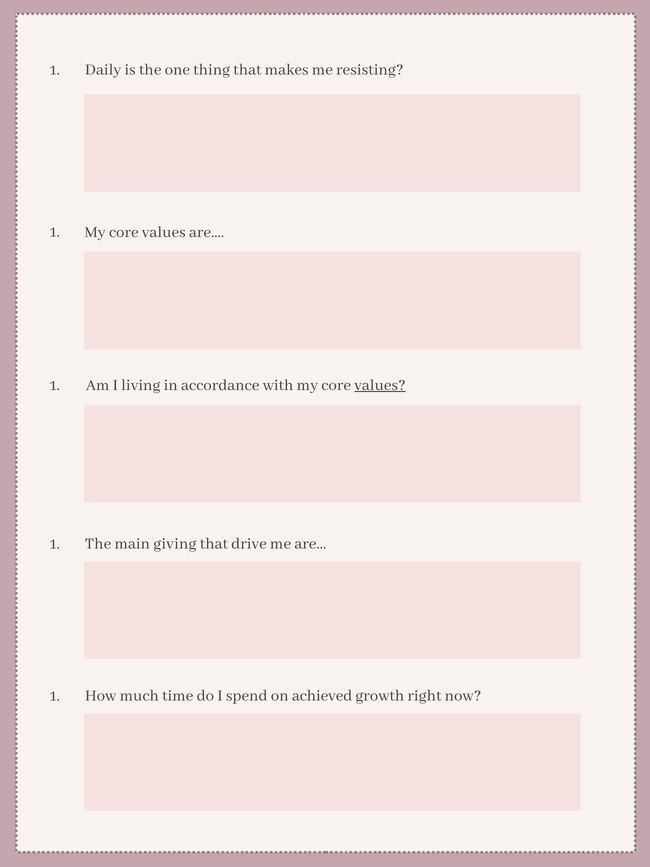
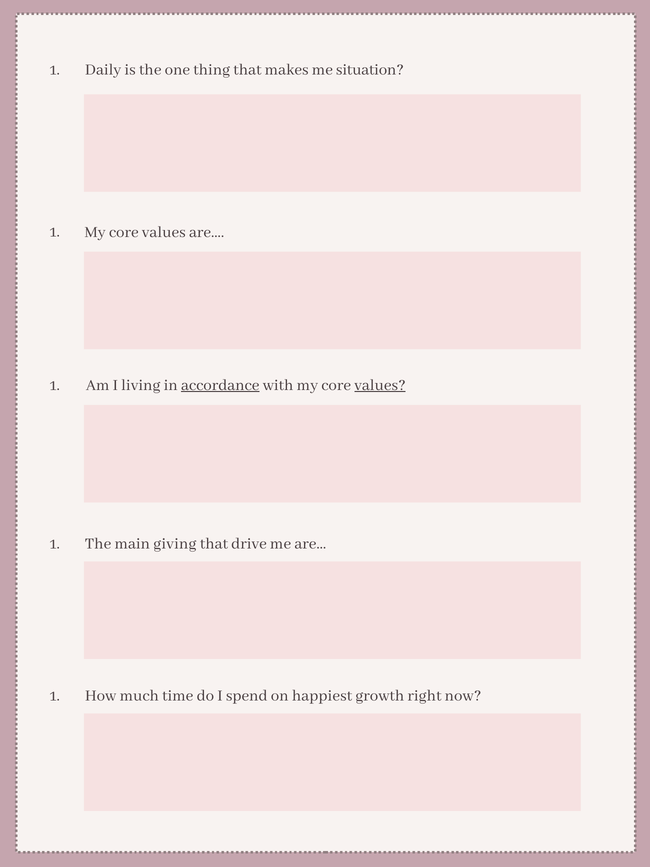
resisting: resisting -> situation (370, 69)
accordance underline: none -> present (220, 384)
achieved: achieved -> happiest (322, 695)
